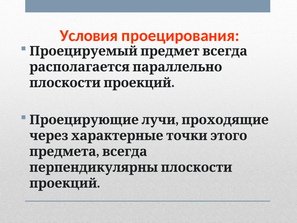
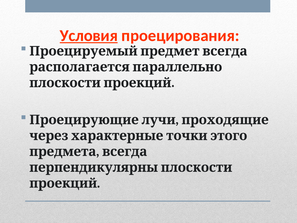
Условия underline: none -> present (89, 36)
